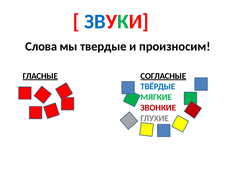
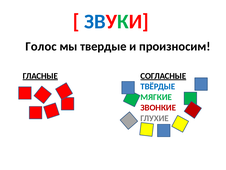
Слова: Слова -> Голос (41, 46)
